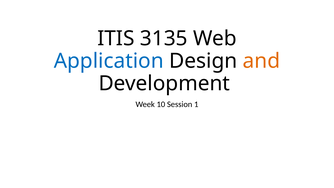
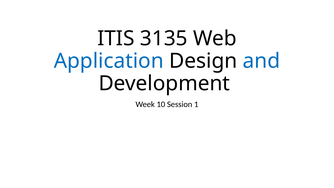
and colour: orange -> blue (261, 61)
